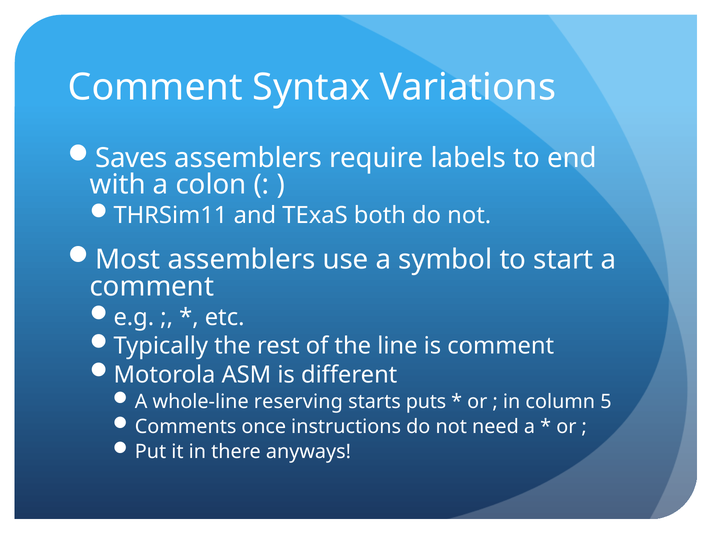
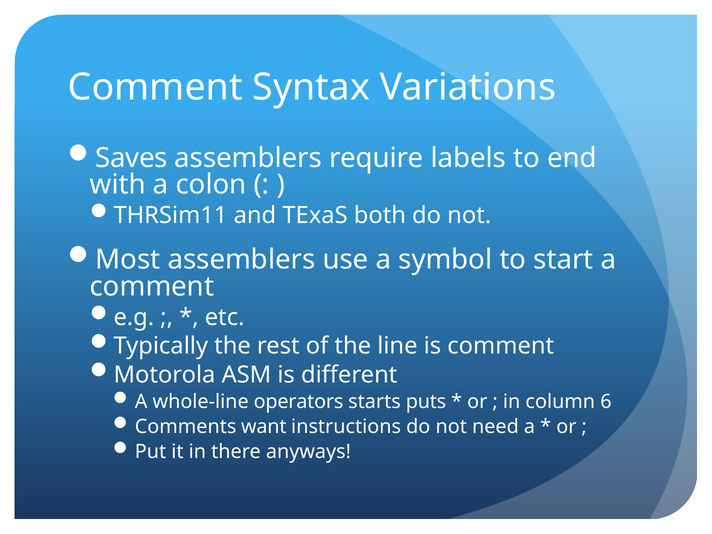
reserving: reserving -> operators (299, 402)
5: 5 -> 6 (606, 402)
once: once -> want (264, 427)
